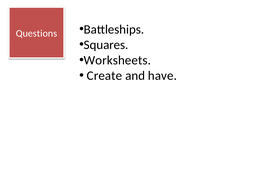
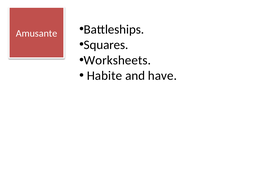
Questions: Questions -> Amusante (37, 33)
Create: Create -> Habite (104, 76)
